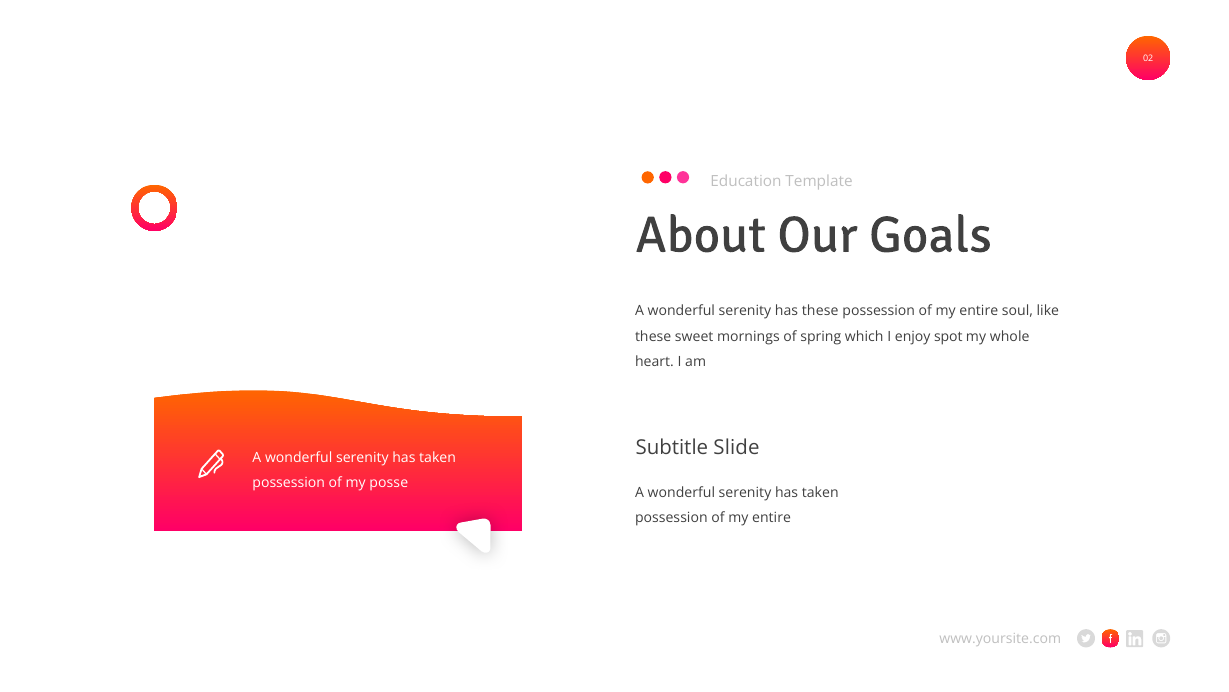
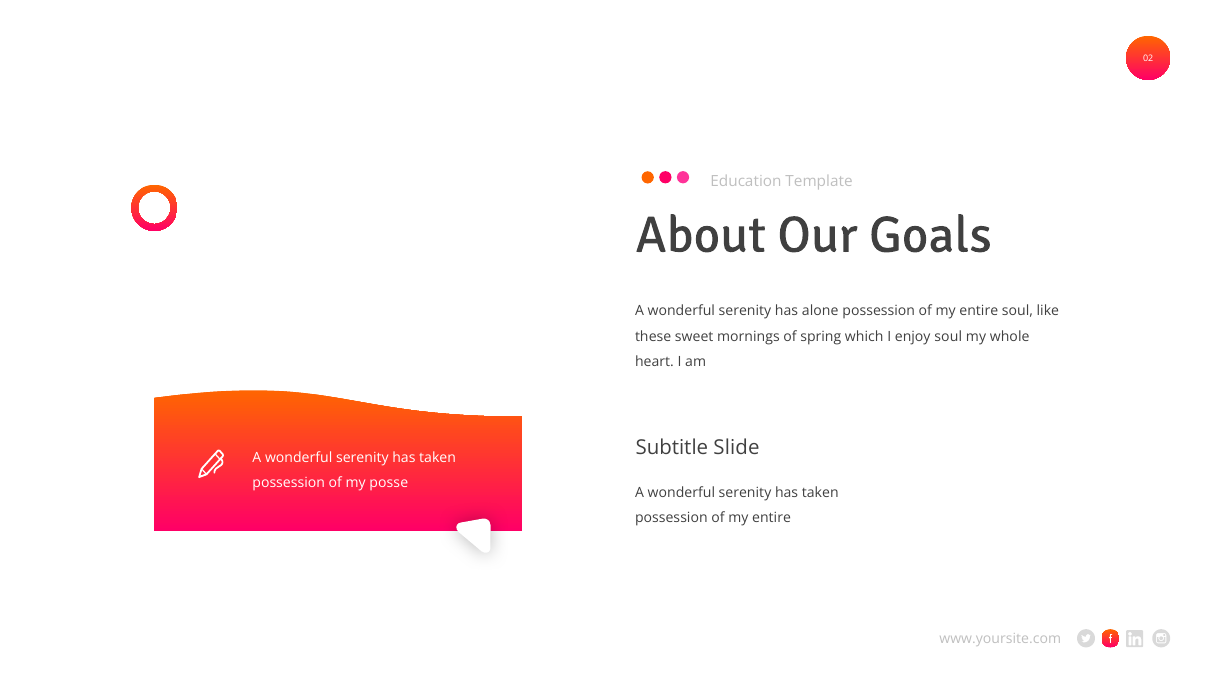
has these: these -> alone (820, 311)
enjoy spot: spot -> soul (948, 336)
